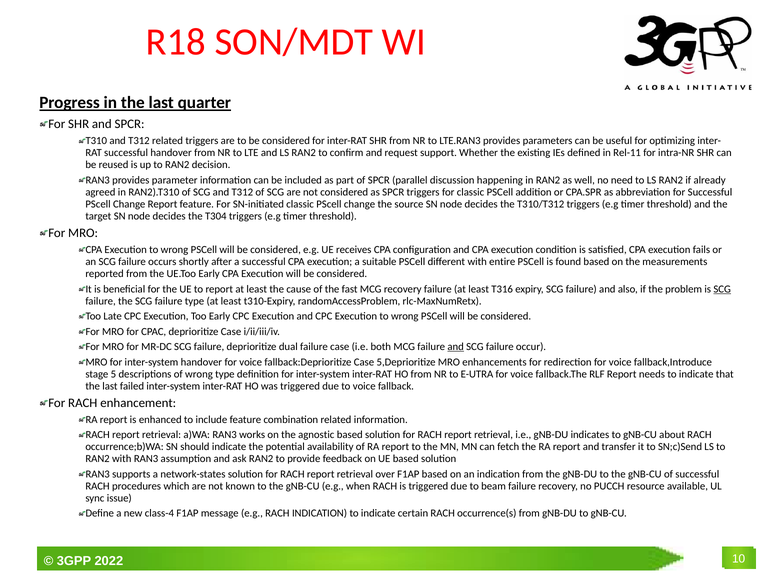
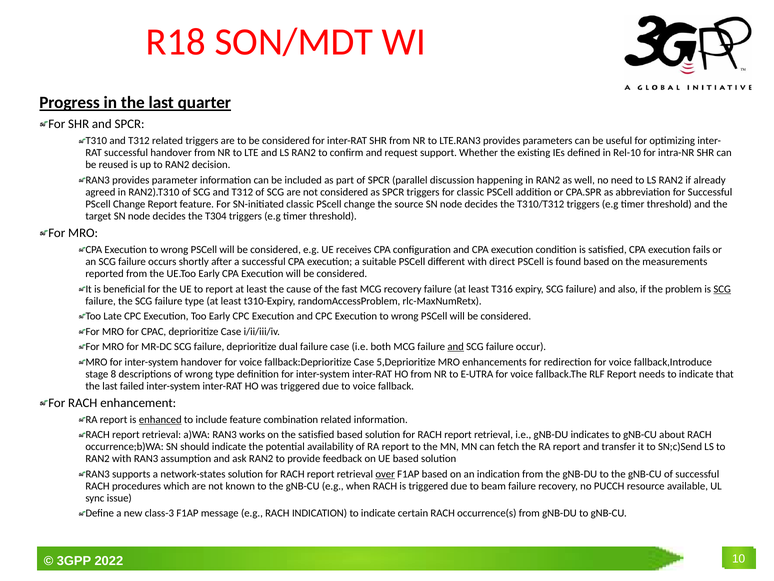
Rel-11: Rel-11 -> Rel-10 (627, 153)
entire: entire -> direct (502, 261)
5: 5 -> 8 (113, 374)
enhanced underline: none -> present (160, 419)
the agnostic: agnostic -> satisfied (316, 434)
over underline: none -> present (385, 474)
class-4: class-4 -> class-3 (159, 513)
